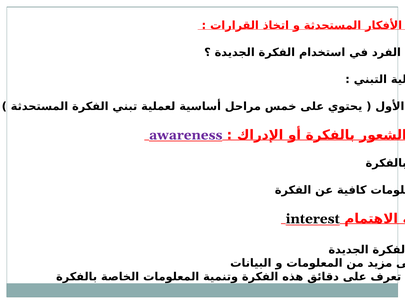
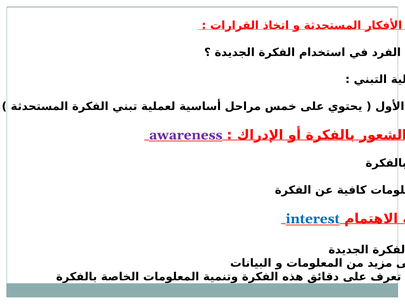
interest colour: black -> blue (313, 219)
